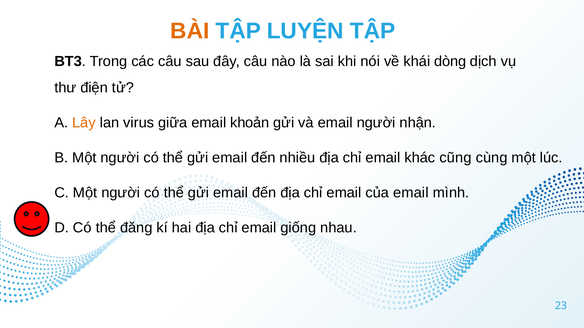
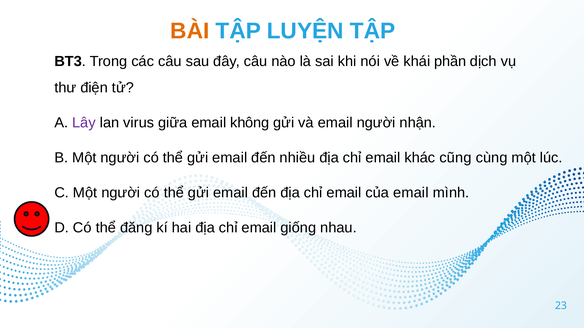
dòng: dòng -> phần (450, 61)
Lây colour: orange -> purple (84, 123)
khoản: khoản -> không (250, 123)
